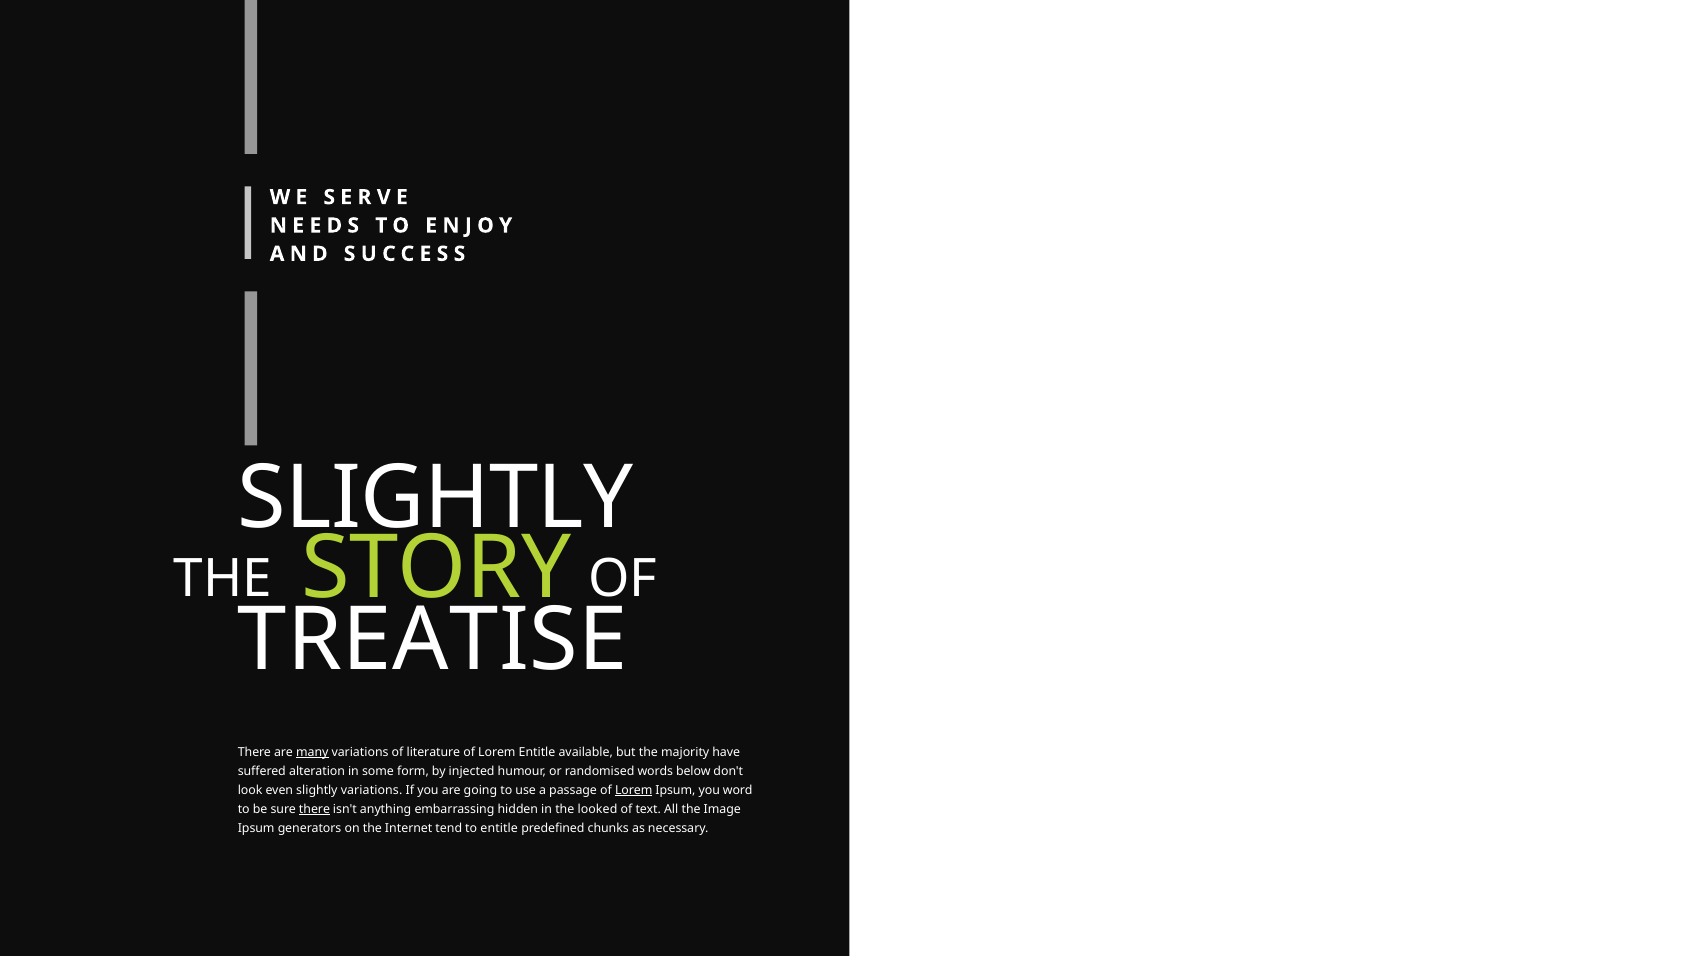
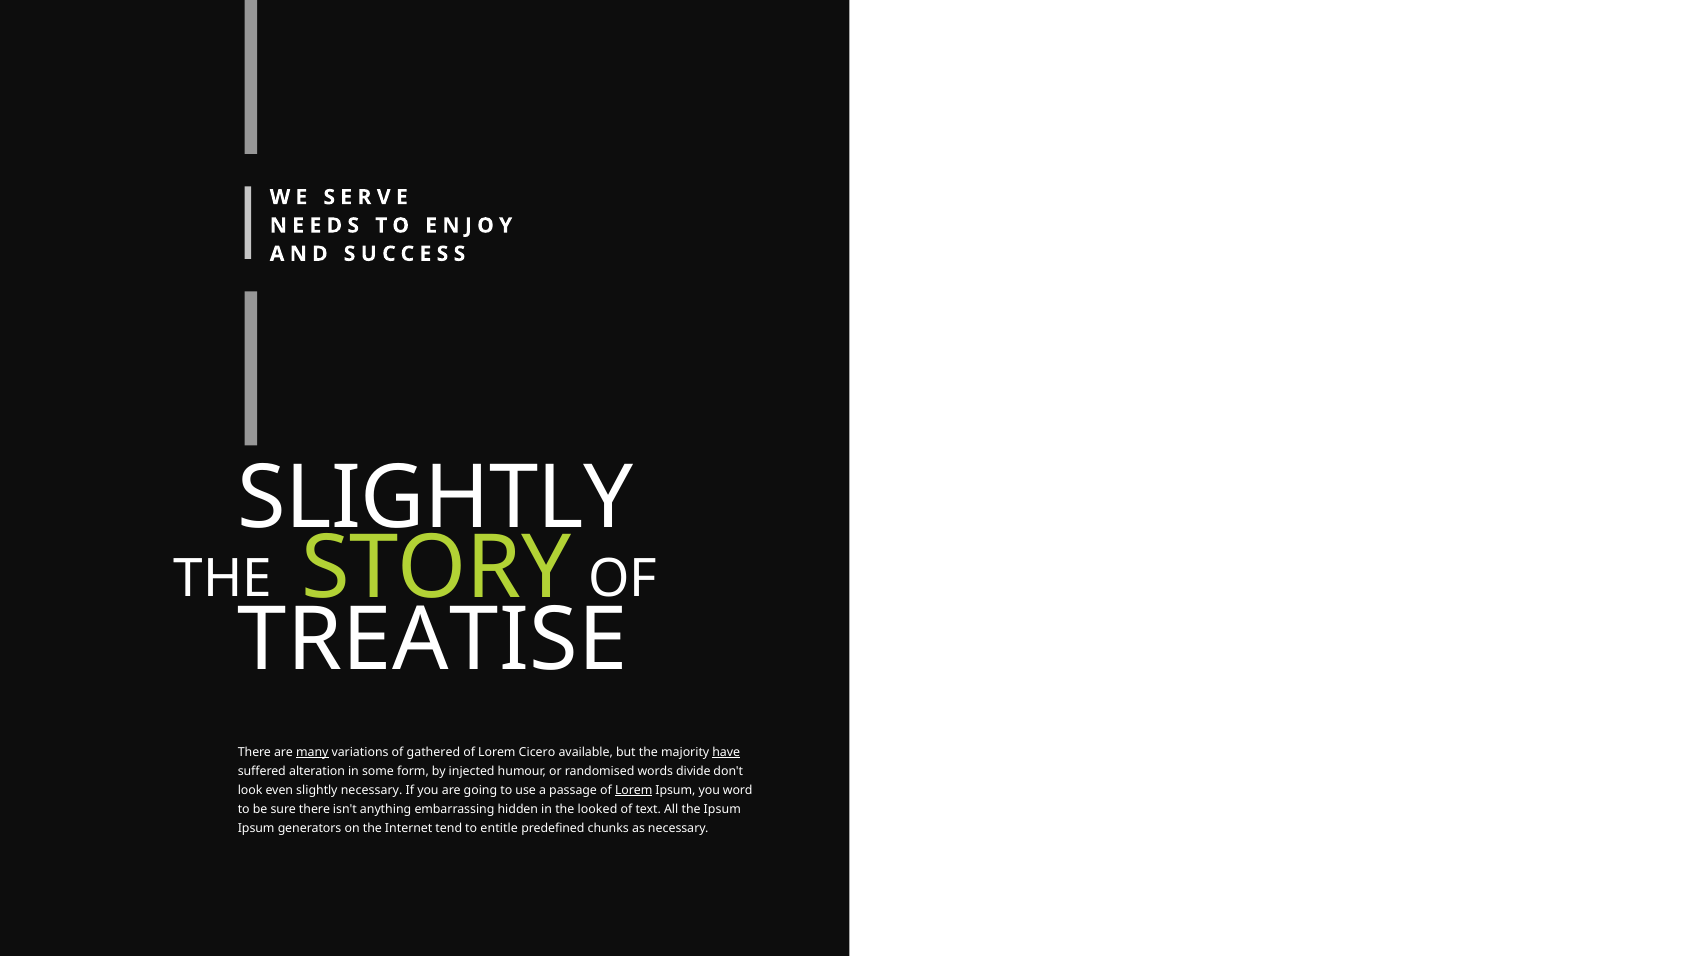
literature: literature -> gathered (433, 752)
Lorem Entitle: Entitle -> Cicero (537, 752)
have underline: none -> present (726, 752)
below: below -> divide (693, 771)
slightly variations: variations -> necessary (372, 790)
there underline: present -> none (315, 809)
the Image: Image -> Ipsum (722, 809)
